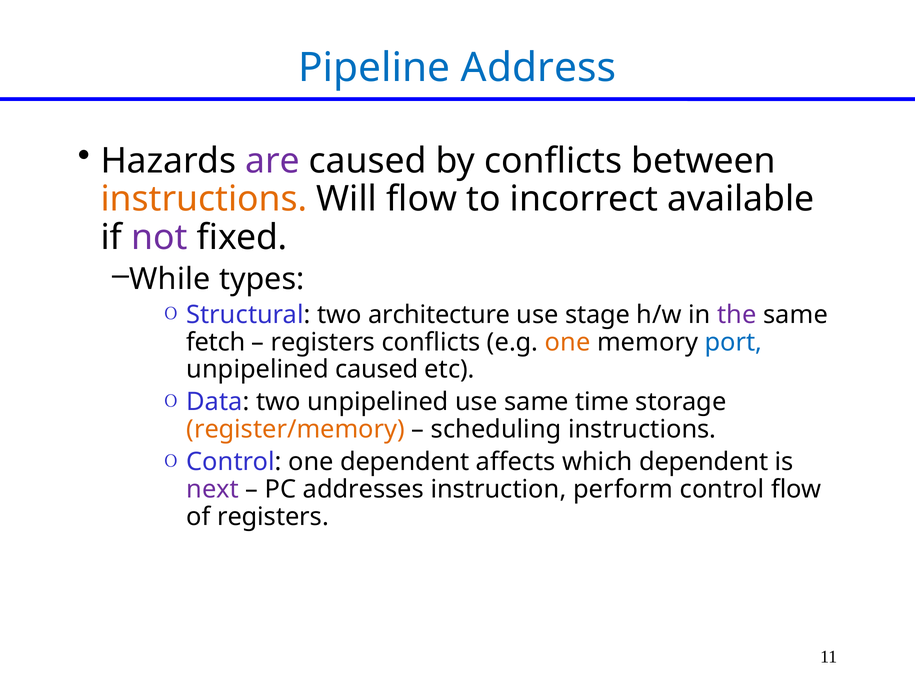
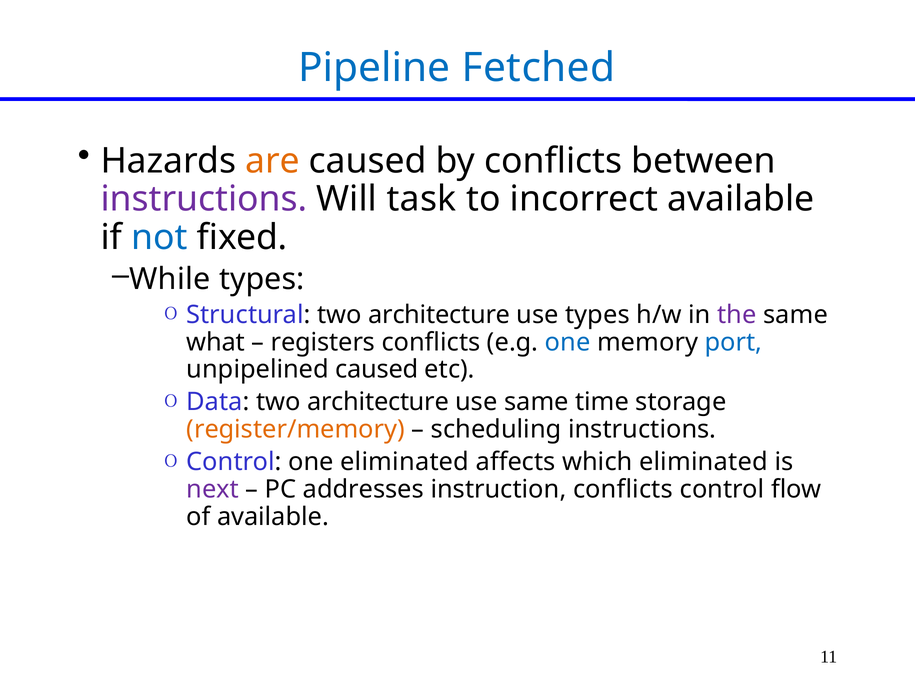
Address: Address -> Fetched (538, 68)
are colour: purple -> orange (273, 161)
instructions colour: orange -> purple (204, 199)
Will flow: flow -> task (421, 199)
not colour: purple -> blue (159, 238)
use stage: stage -> types (597, 315)
fetch: fetch -> what (216, 342)
one colour: orange -> blue (568, 342)
Data two unpipelined: unpipelined -> architecture (378, 402)
one dependent: dependent -> eliminated (405, 462)
which dependent: dependent -> eliminated (704, 462)
instruction perform: perform -> conflicts (623, 490)
of registers: registers -> available (273, 517)
